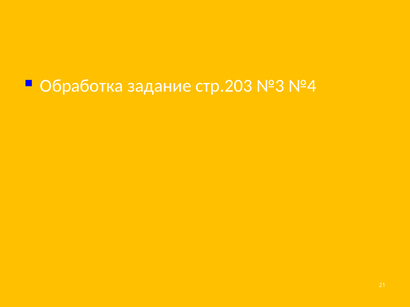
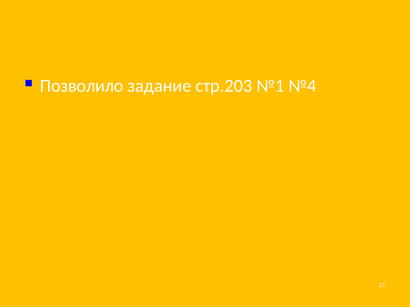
Обработка: Обработка -> Позволило (82, 86)
№3: №3 -> №1 (270, 86)
